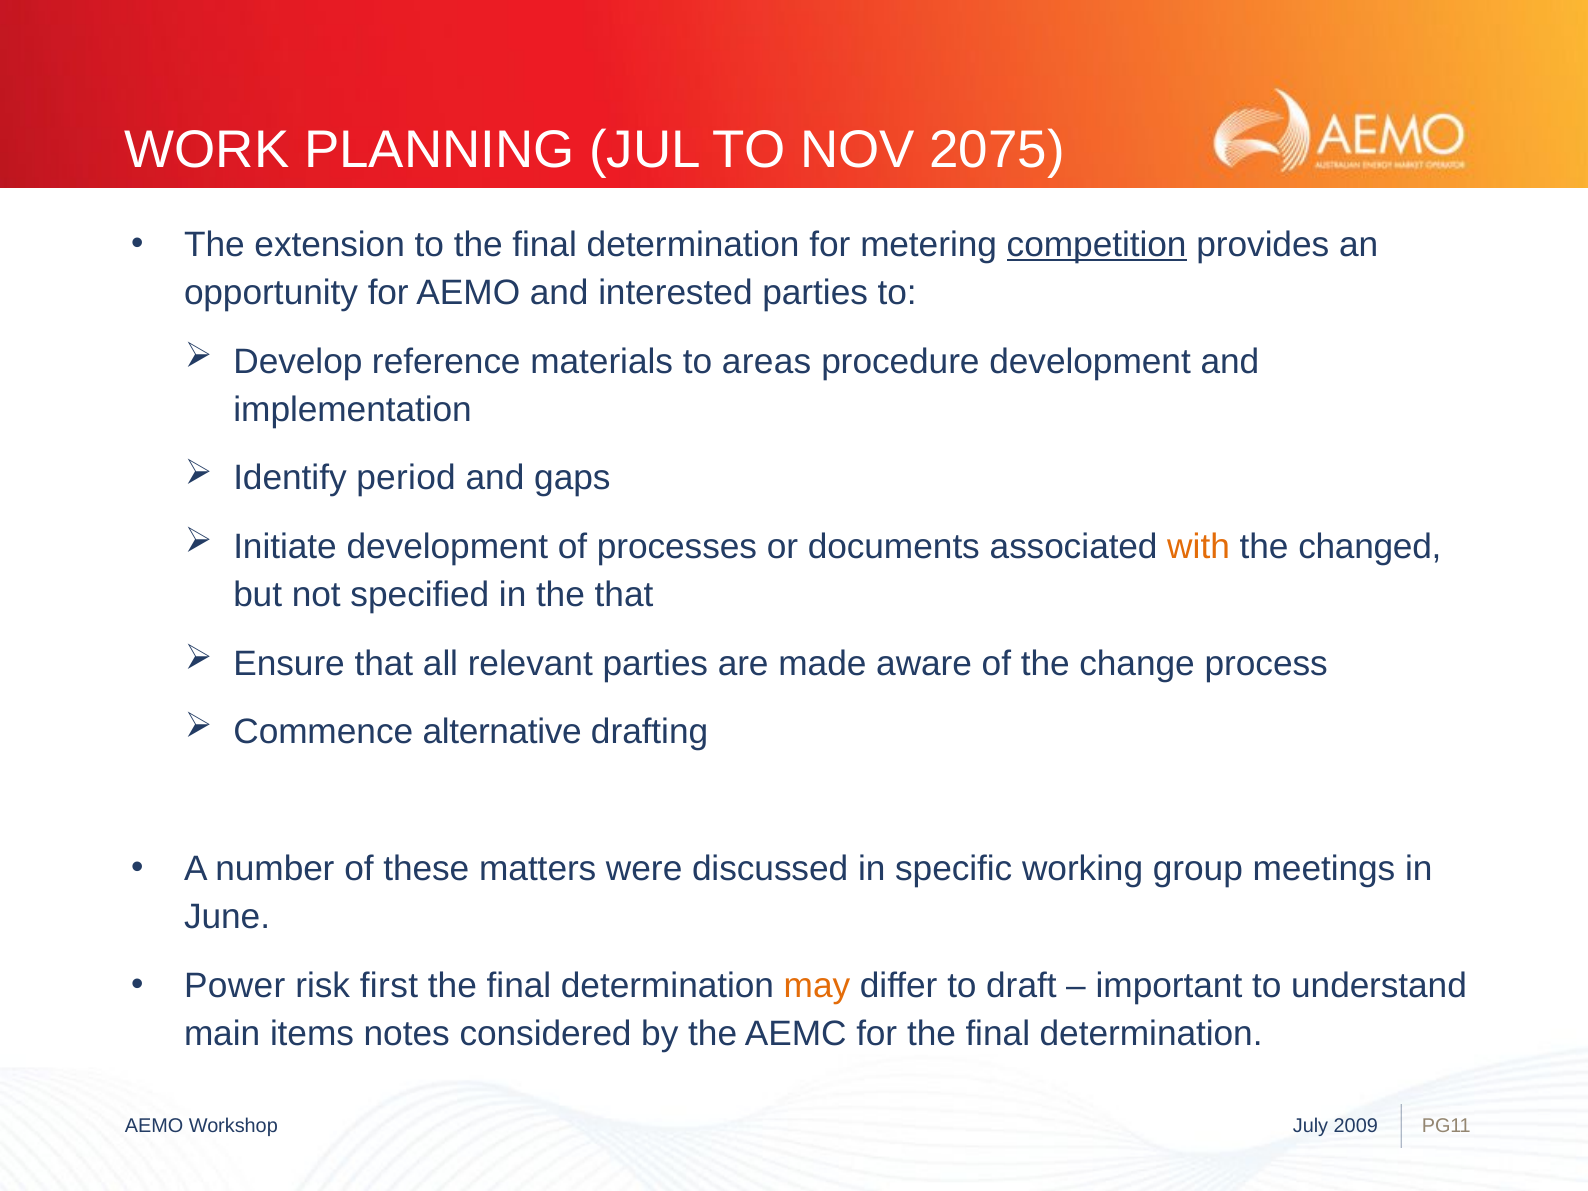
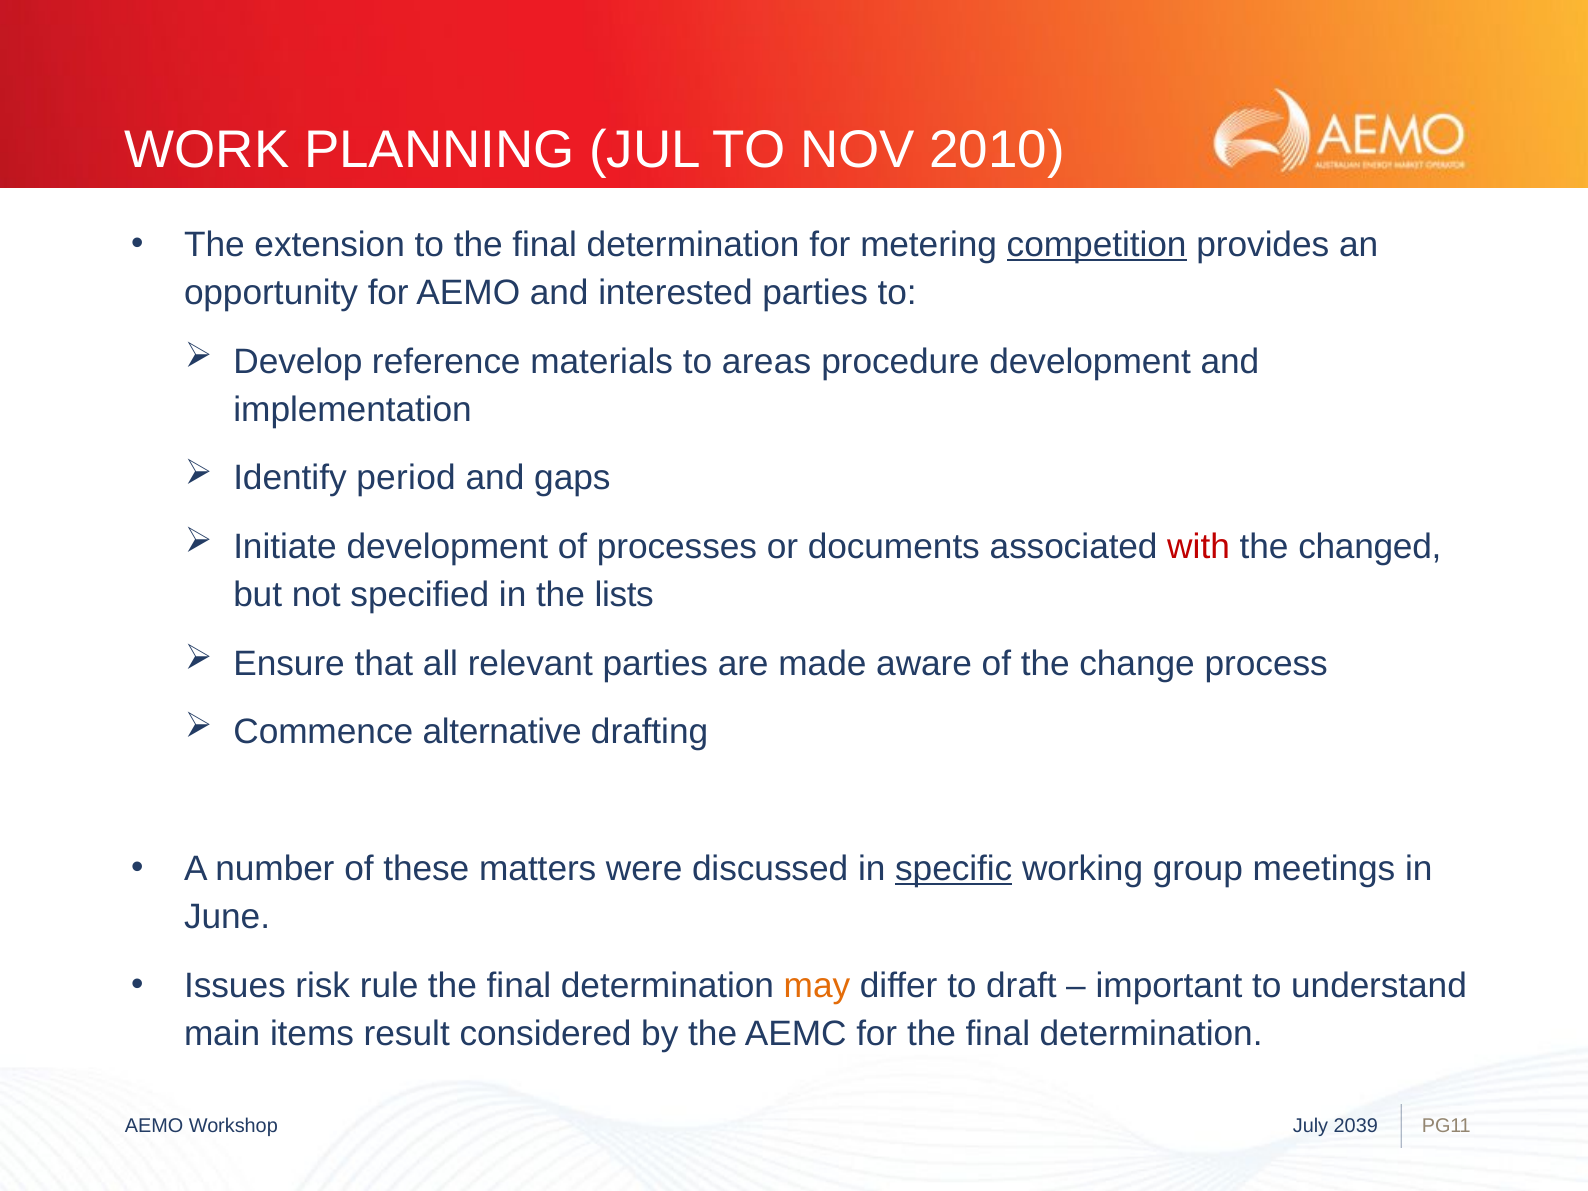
2075: 2075 -> 2010 (997, 150)
with colour: orange -> red (1199, 547)
the that: that -> lists (624, 595)
specific underline: none -> present (954, 869)
Power: Power -> Issues (235, 986)
first: first -> rule (389, 986)
notes: notes -> result (407, 1034)
2009: 2009 -> 2039 (1356, 1126)
